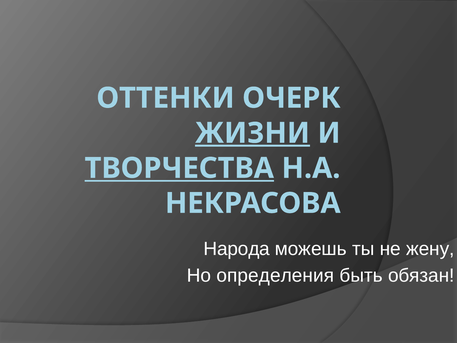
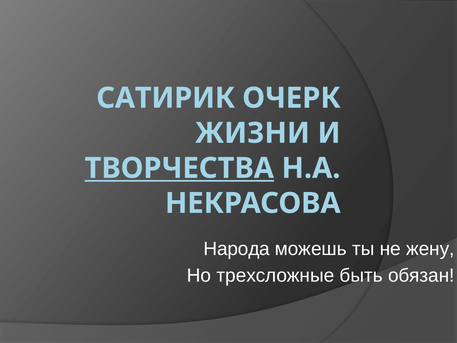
ОТТЕНКИ: ОТТЕНКИ -> САТИРИК (166, 98)
ЖИЗНИ underline: present -> none (252, 133)
определения: определения -> трехсложные (275, 276)
